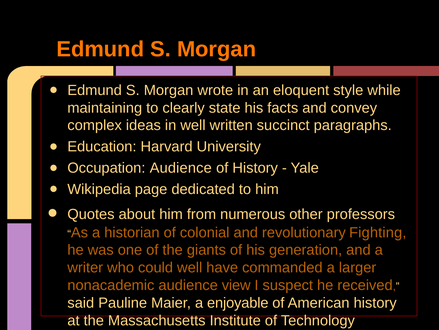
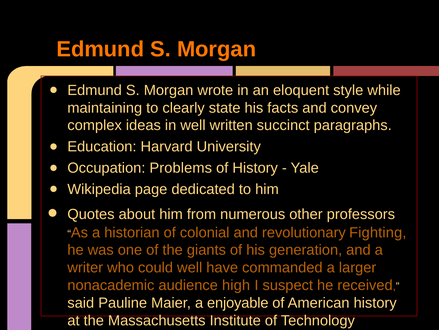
Occupation Audience: Audience -> Problems (181, 168)
view: view -> high (236, 285)
